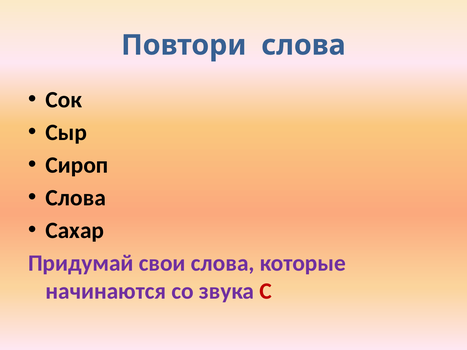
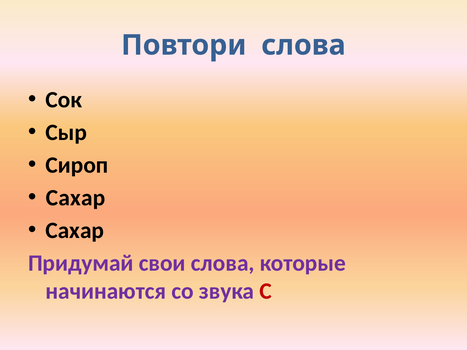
Слова: Слова -> Сахар (76, 198)
